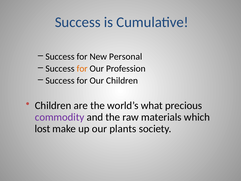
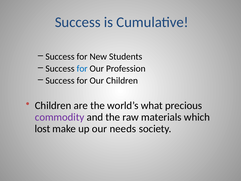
Personal: Personal -> Students (126, 56)
for colour: orange -> blue (82, 68)
plants: plants -> needs (123, 129)
